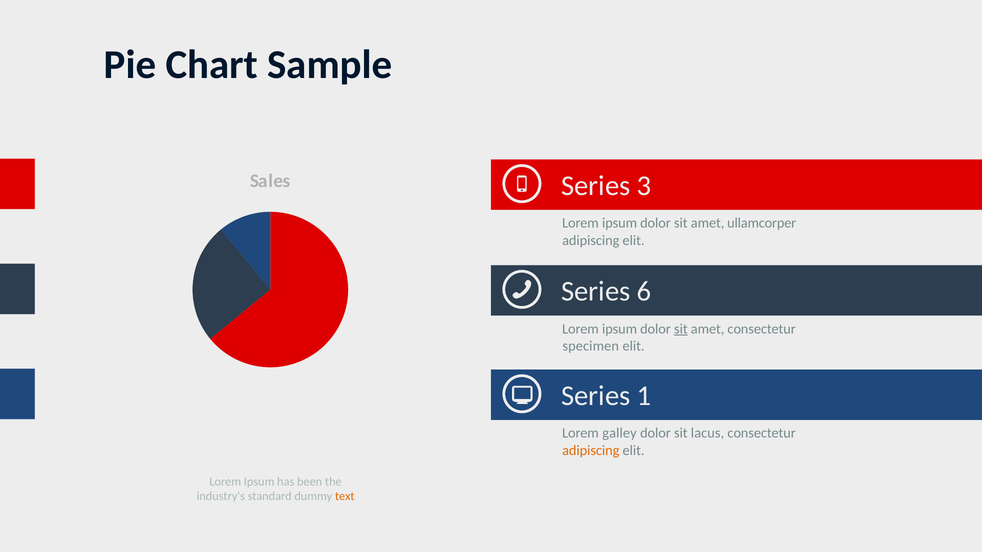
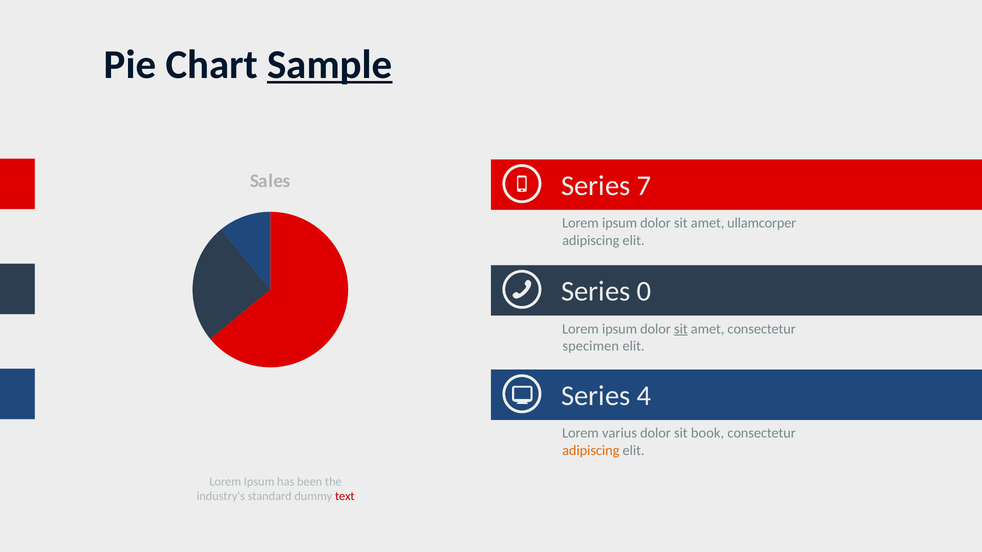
Sample underline: none -> present (330, 65)
3: 3 -> 7 (644, 186)
6: 6 -> 0 (644, 292)
1: 1 -> 4 (644, 396)
galley: galley -> varius (620, 434)
lacus: lacus -> book (708, 434)
text colour: orange -> red (345, 497)
